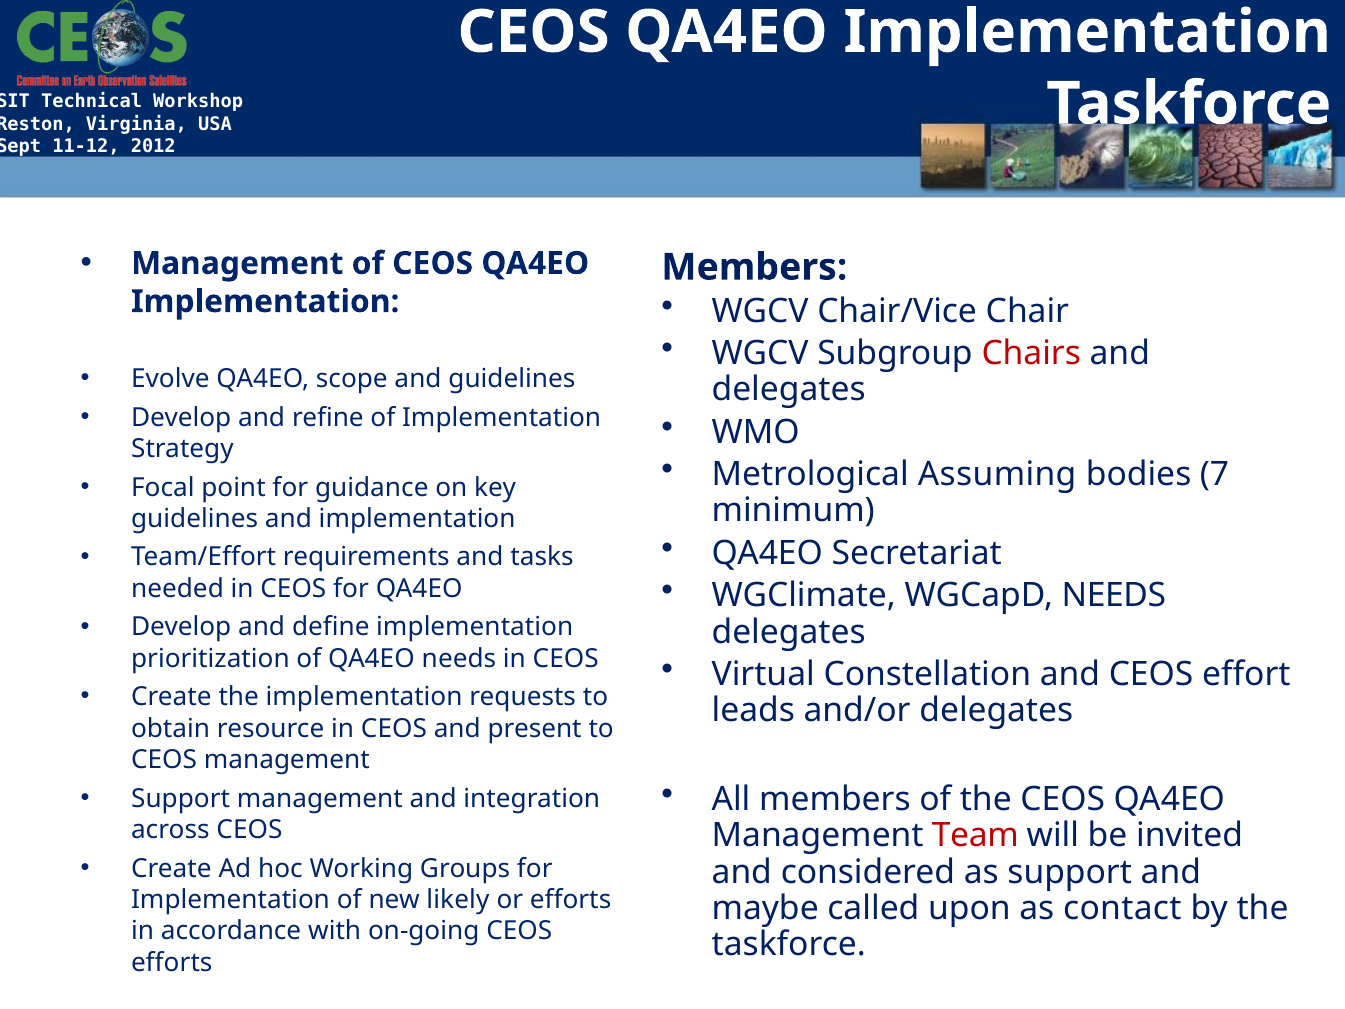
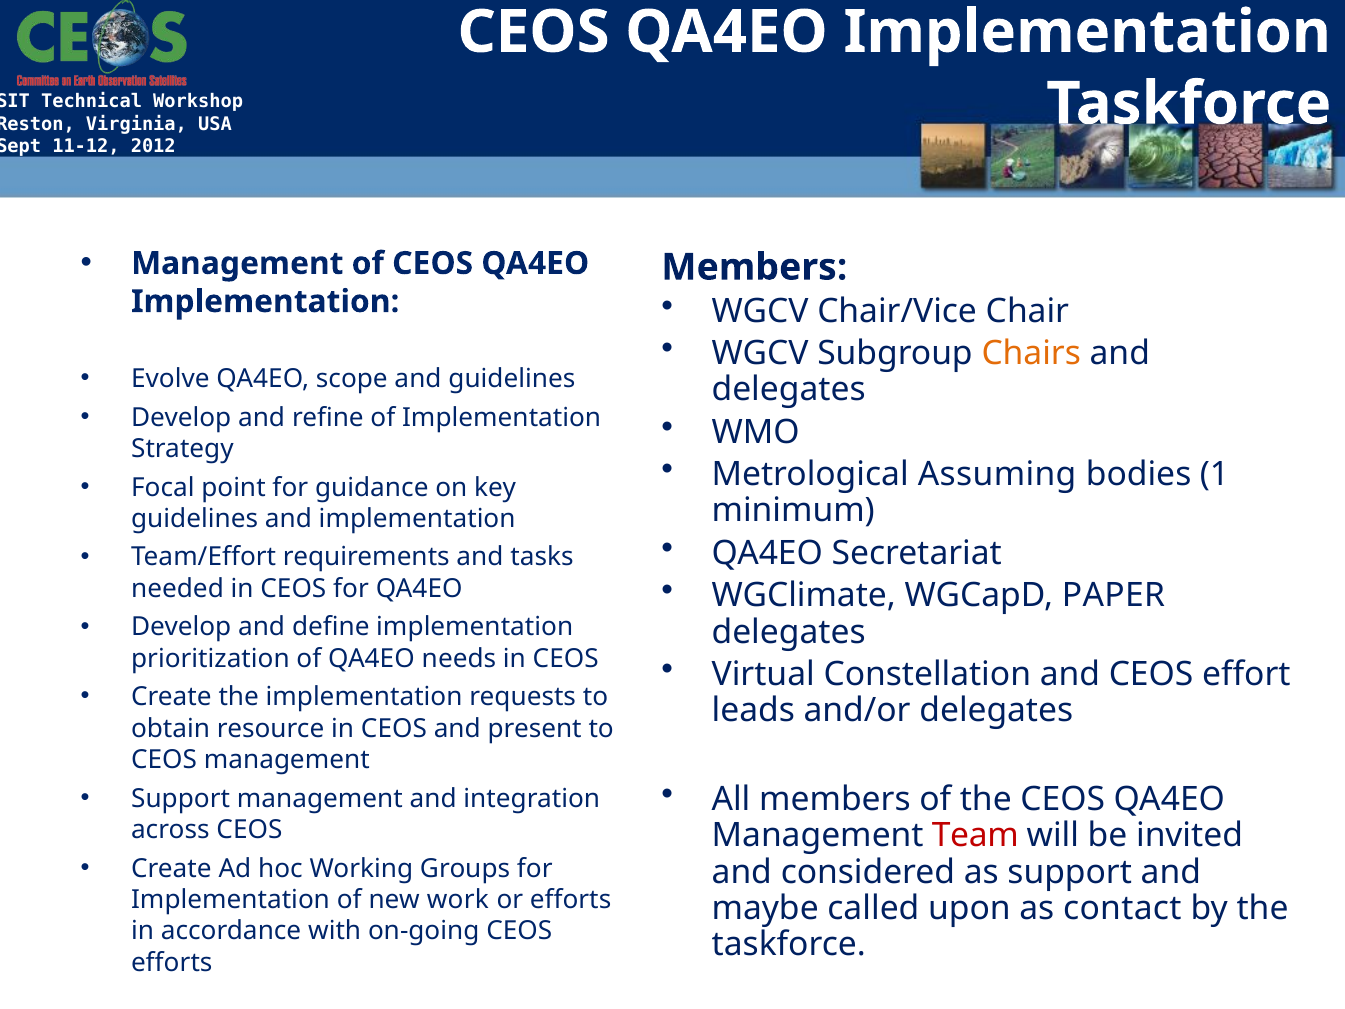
Chairs colour: red -> orange (1031, 353)
7: 7 -> 1 (1215, 474)
WGCapD NEEDS: NEEDS -> PAPER (1114, 595)
likely: likely -> work (458, 900)
